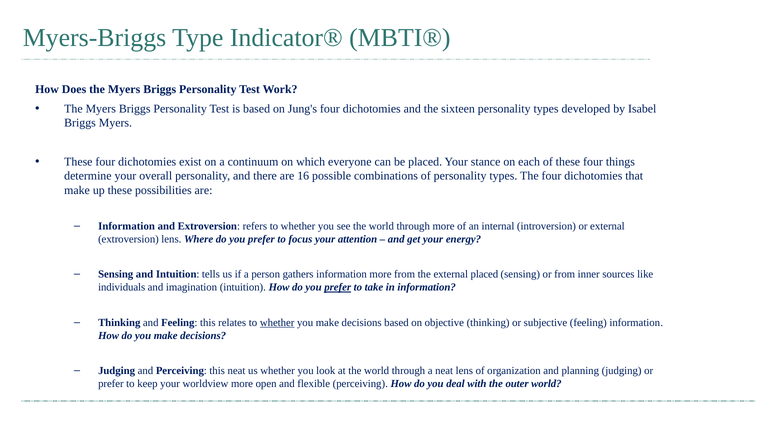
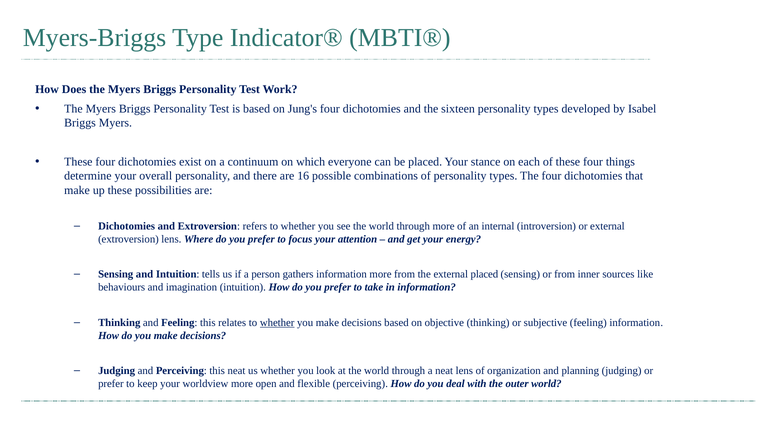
Information: Information -> Dichotomies (127, 226)
individuals: individuals -> behaviours (122, 287)
prefer underline: present -> none (338, 287)
